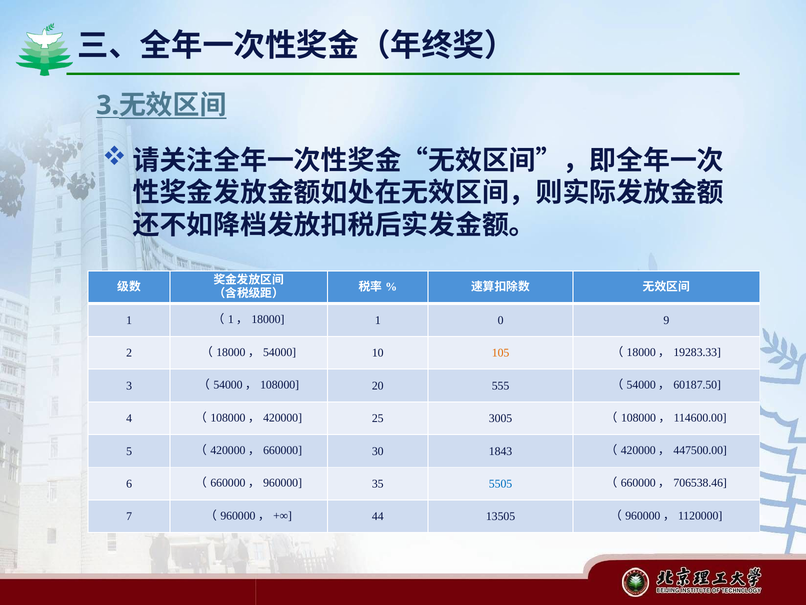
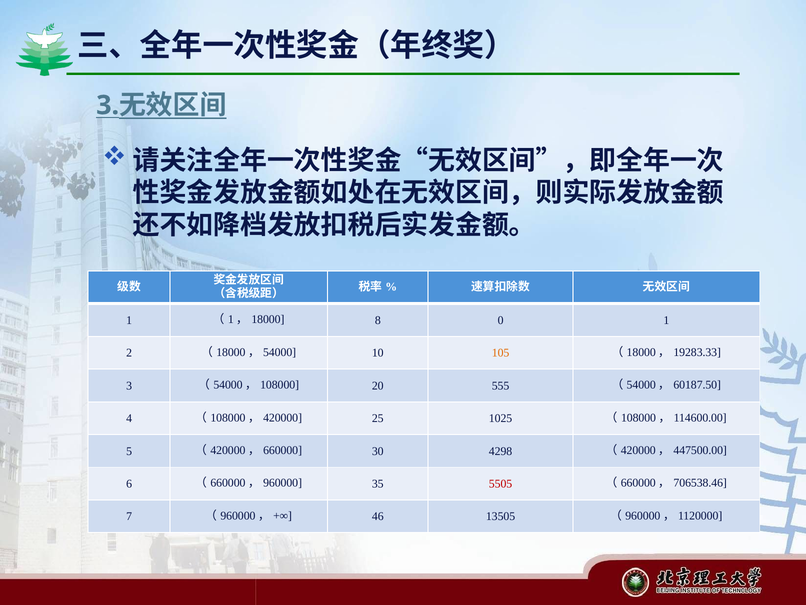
1: 1 -> 8 (378, 320)
0 9: 9 -> 1 (666, 320)
3005: 3005 -> 1025 (501, 418)
1843: 1843 -> 4298 (501, 451)
5505 colour: blue -> red (501, 483)
44: 44 -> 46 (378, 516)
